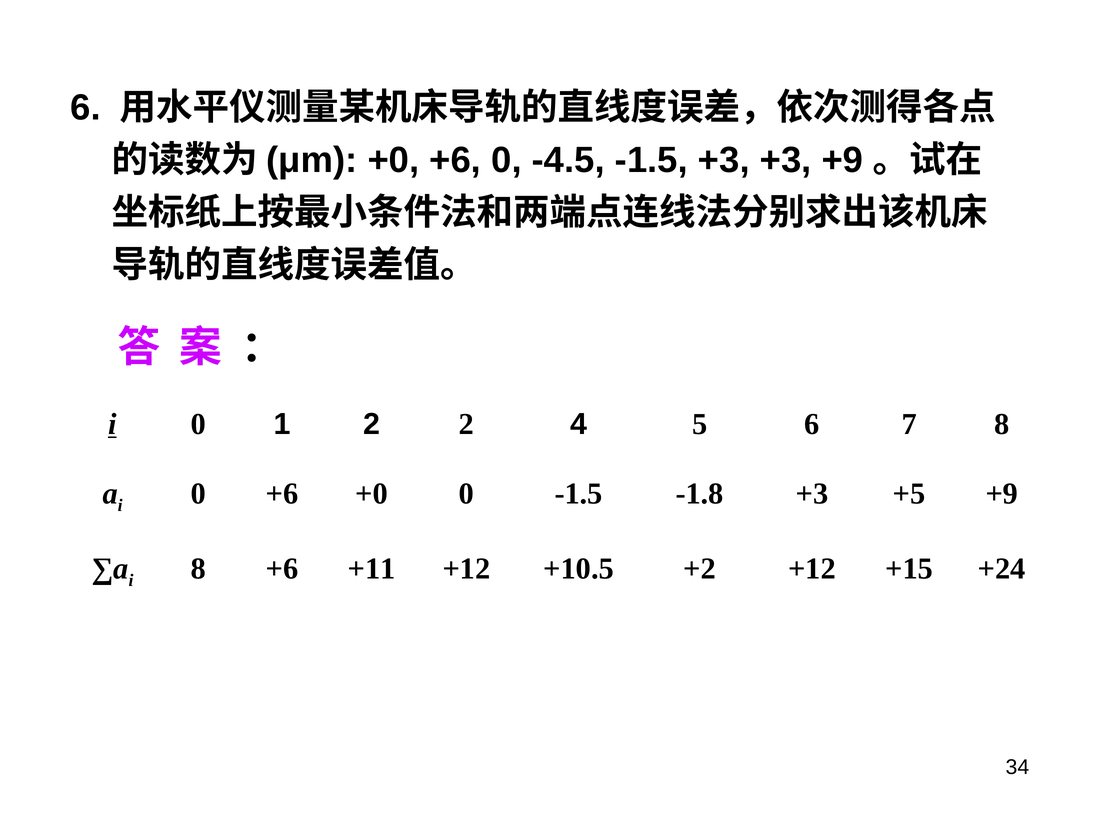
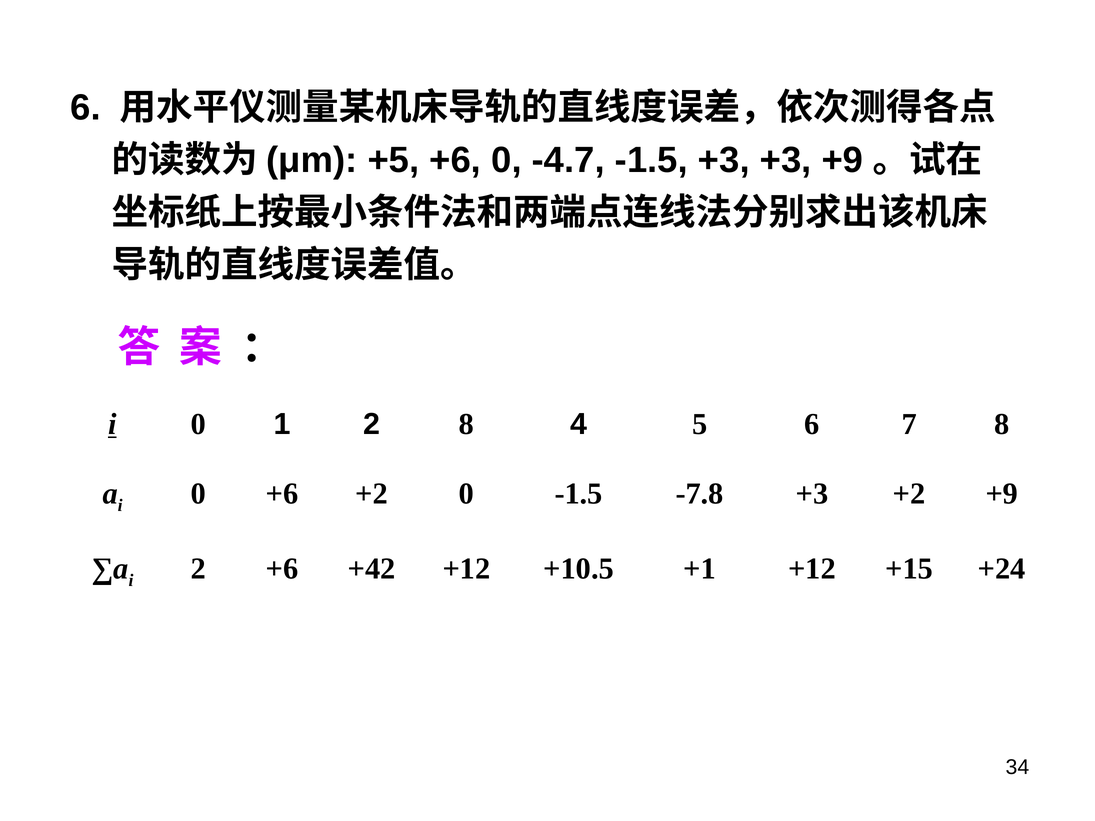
+0: +0 -> +5 (393, 160)
-4.5: -4.5 -> -4.7 (568, 160)
2 2: 2 -> 8 (467, 424)
+6 +0: +0 -> +2 (372, 494)
-1.8: -1.8 -> -7.8 (700, 494)
+3 +5: +5 -> +2 (909, 494)
i 8: 8 -> 2 (199, 569)
+11: +11 -> +42 (372, 569)
+2: +2 -> +1 (700, 569)
